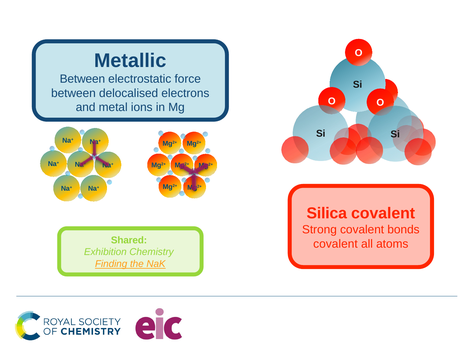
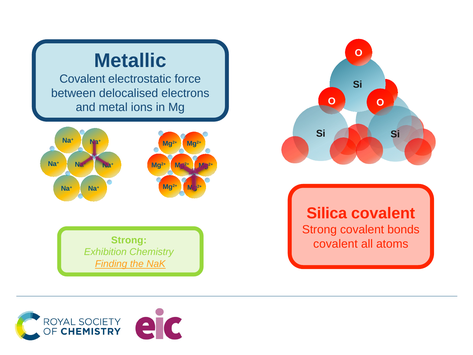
Between: Between -> Covalent (82, 79)
Shared: Shared -> Strong (129, 240)
